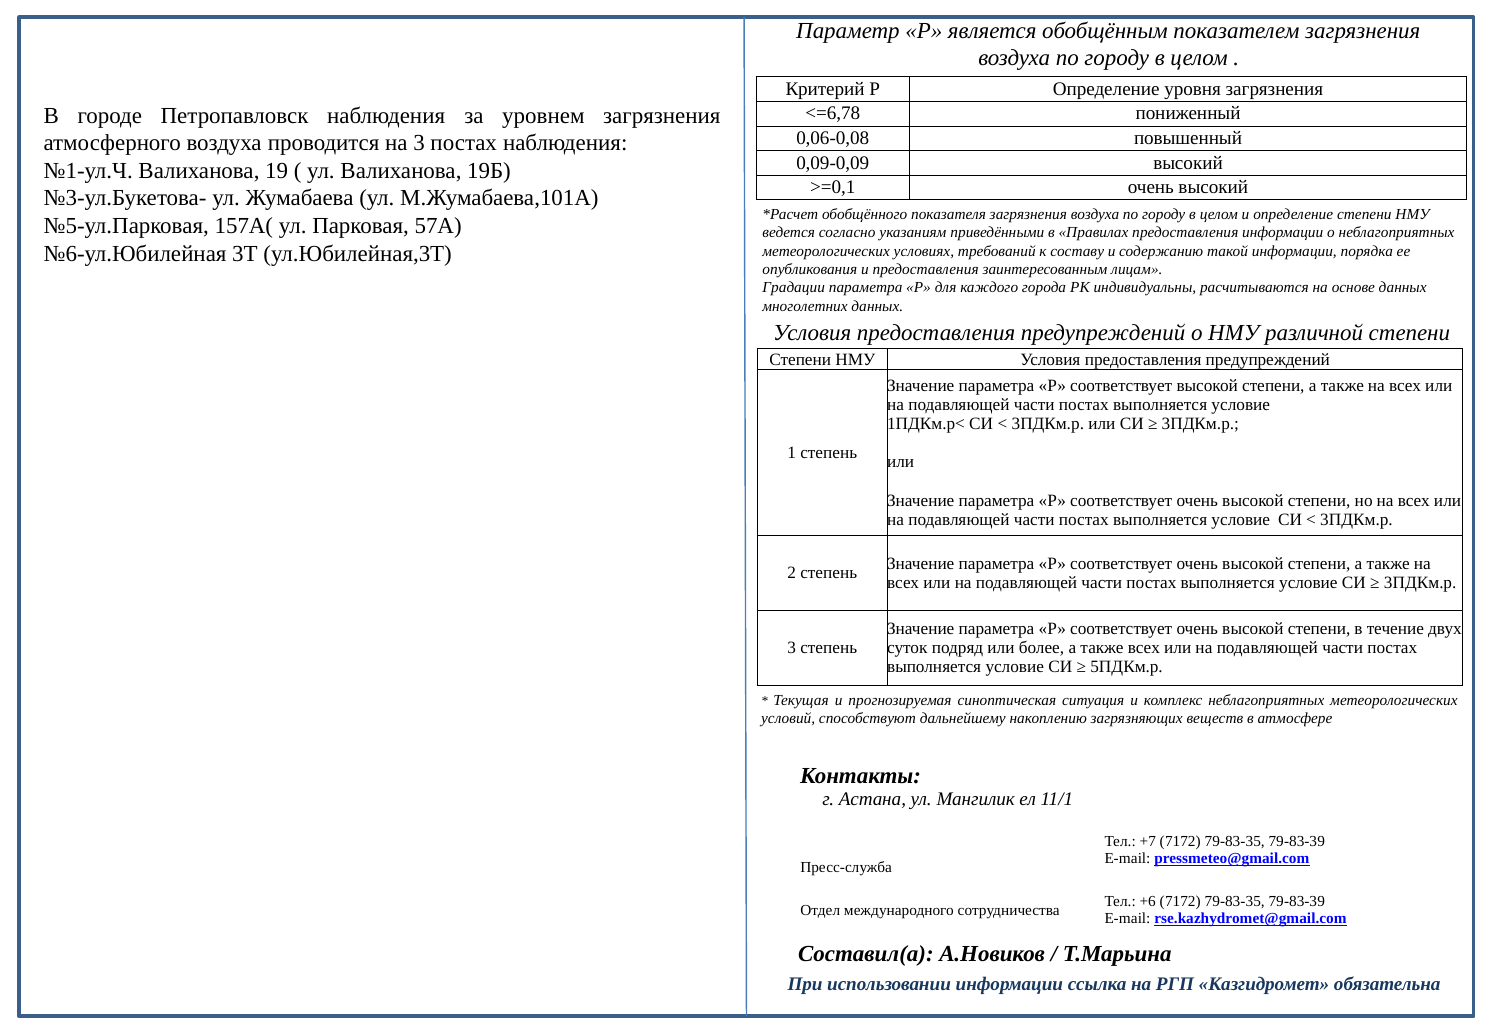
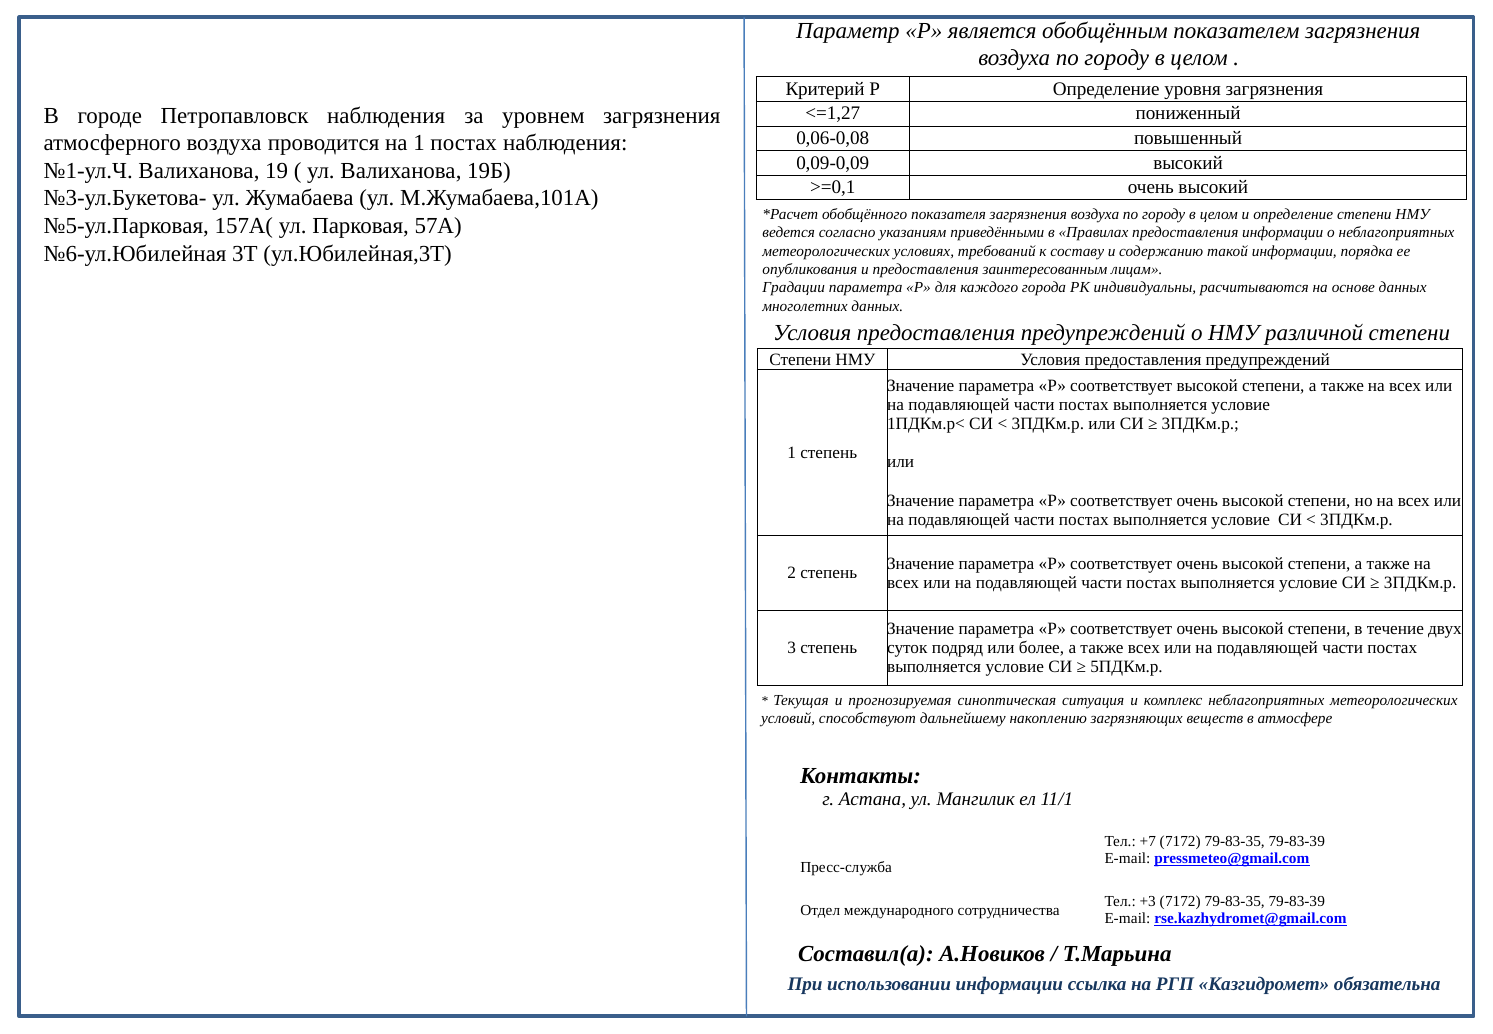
<=6,78: <=6,78 -> <=1,27 (833, 113)
на 3: 3 -> 1 (419, 143)
+6: +6 -> +3 (1148, 901)
